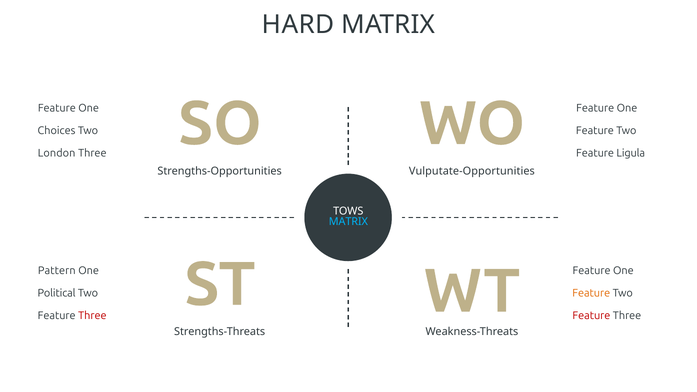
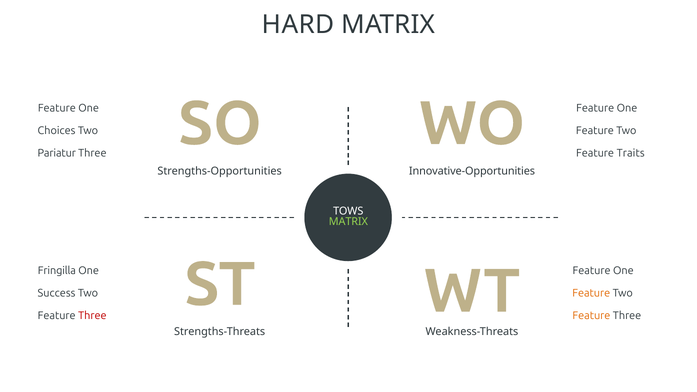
London: London -> Pariatur (57, 153)
Ligula: Ligula -> Traits (631, 153)
Vulputate-Opportunities: Vulputate-Opportunities -> Innovative-Opportunities (472, 171)
MATRIX colour: light blue -> light green (348, 222)
Pattern: Pattern -> Fringilla (57, 271)
Political: Political -> Success (56, 293)
Feature colour: red -> orange (591, 316)
